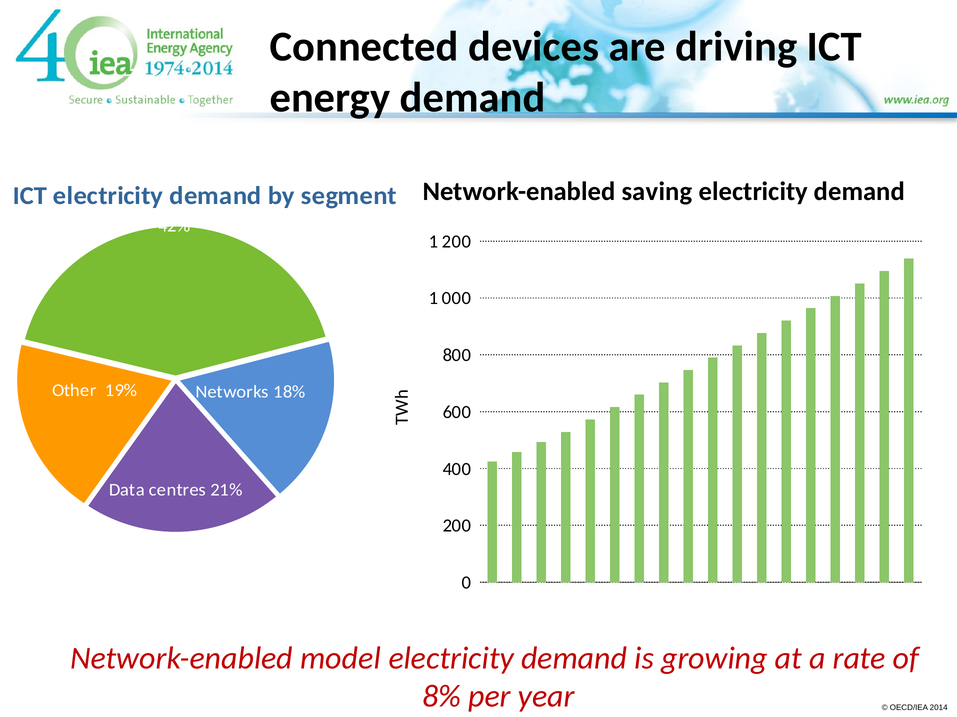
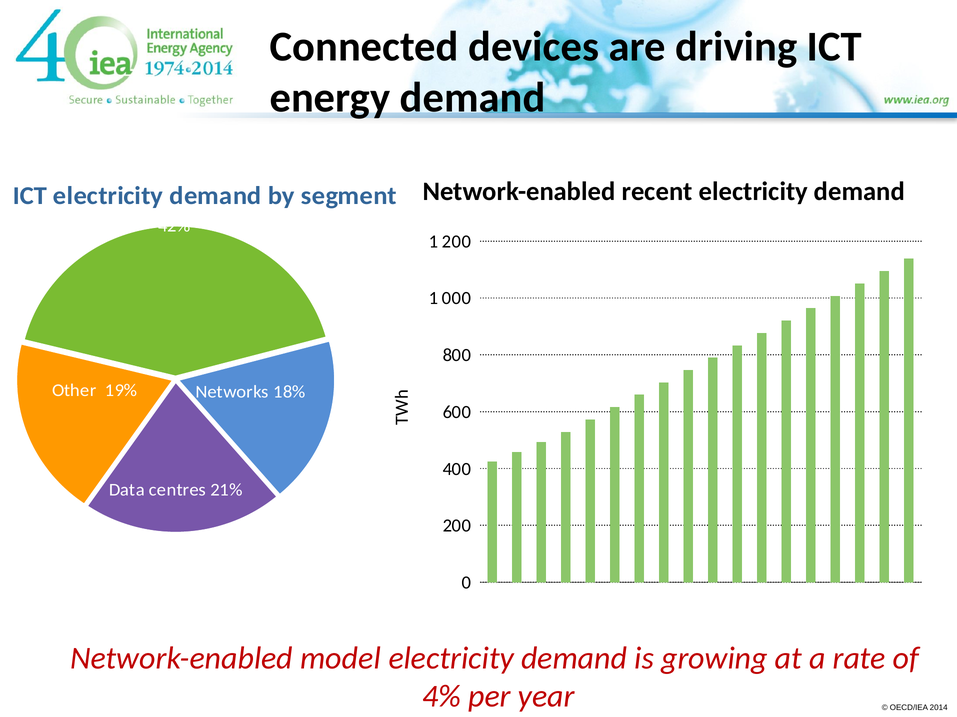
saving: saving -> recent (657, 192)
8%: 8% -> 4% (442, 697)
